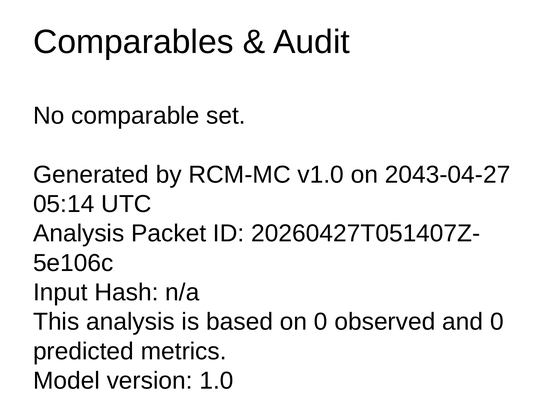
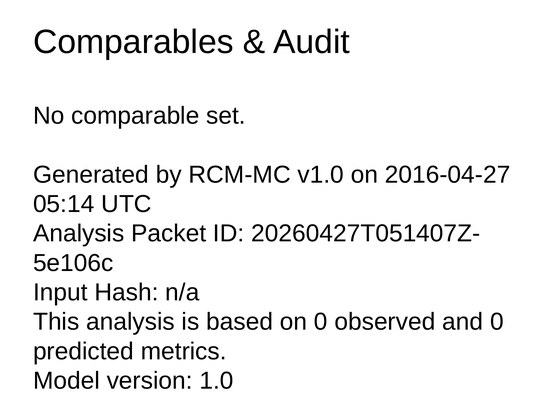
2043-04-27: 2043-04-27 -> 2016-04-27 (448, 175)
